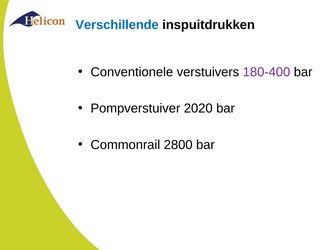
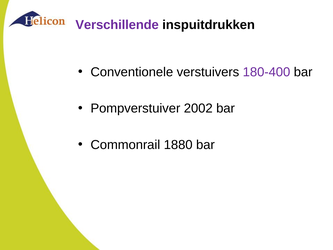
Verschillende colour: blue -> purple (117, 25)
2020: 2020 -> 2002 (198, 108)
2800: 2800 -> 1880 (178, 145)
